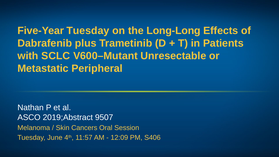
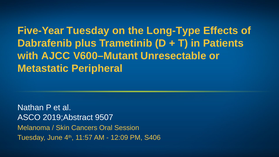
Long-Long: Long-Long -> Long-Type (173, 31)
SCLC: SCLC -> AJCC (56, 56)
